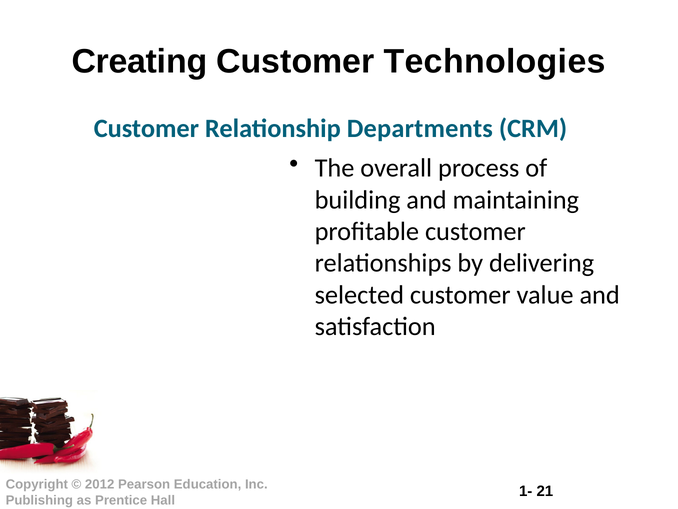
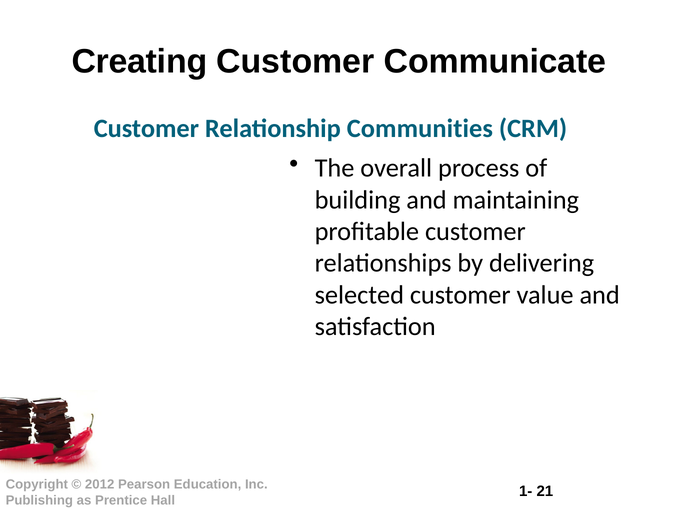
Technologies: Technologies -> Communicate (495, 62)
Departments: Departments -> Communities (420, 128)
